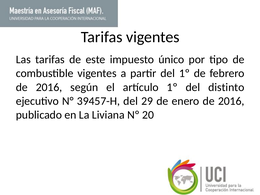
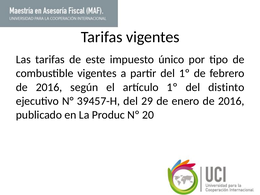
Liviana: Liviana -> Produc (108, 115)
